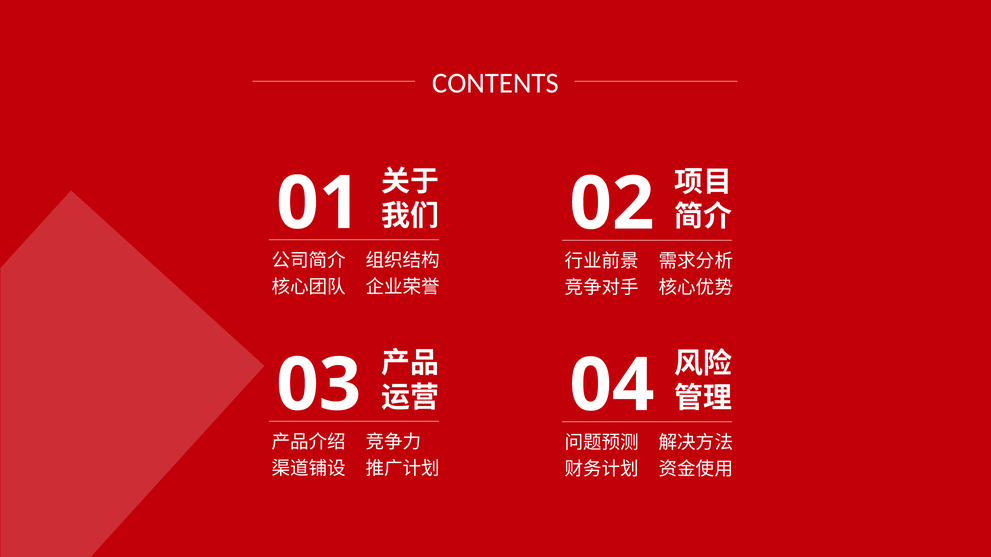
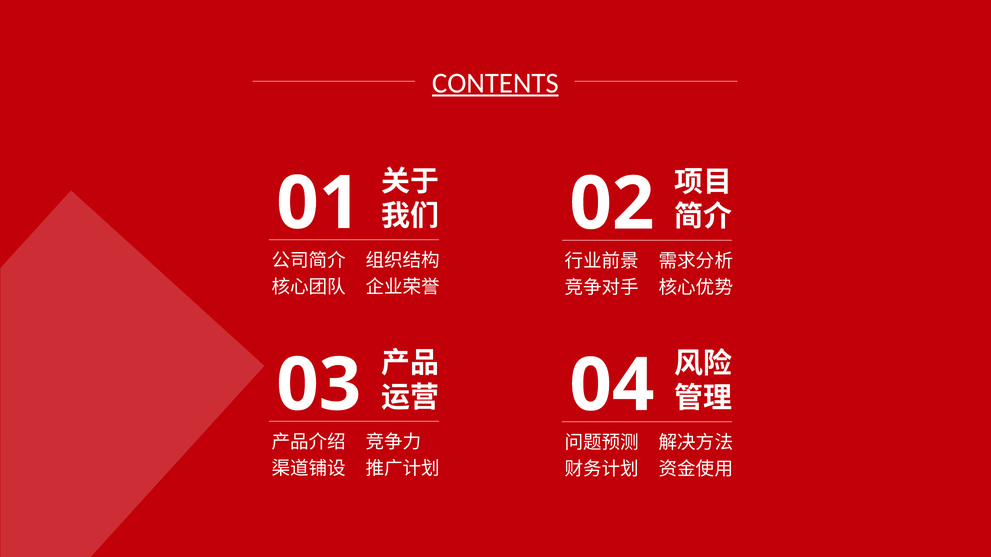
CONTENTS underline: none -> present (495, 83)
